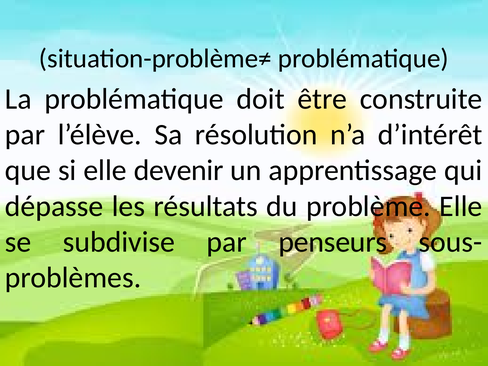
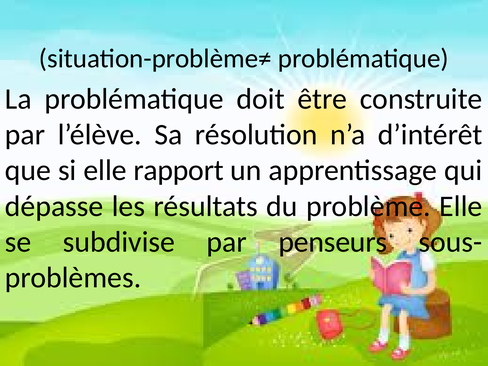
devenir: devenir -> rapport (179, 170)
